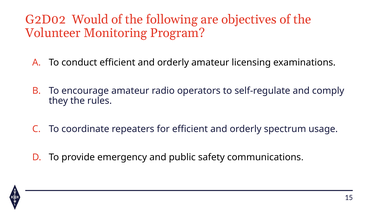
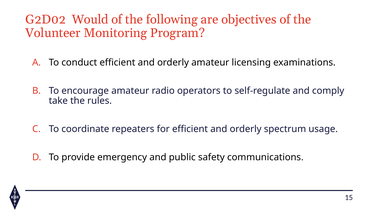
they: they -> take (58, 101)
